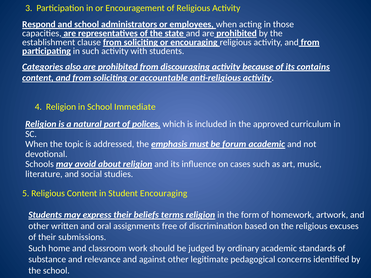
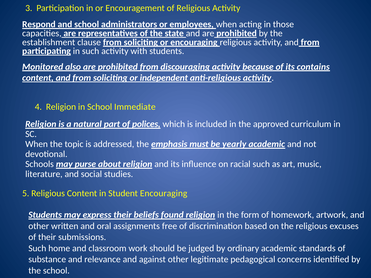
Categories: Categories -> Monitored (43, 67)
accountable: accountable -> independent (164, 78)
forum: forum -> yearly (234, 144)
avoid: avoid -> purse (85, 164)
cases: cases -> racial (240, 164)
terms: terms -> found (172, 215)
